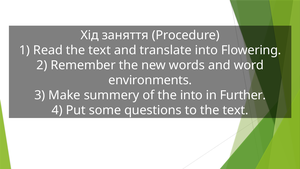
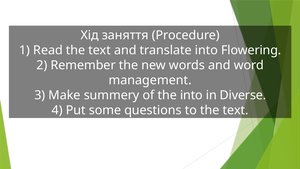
environments: environments -> management (150, 80)
Further: Further -> Diverse (243, 95)
